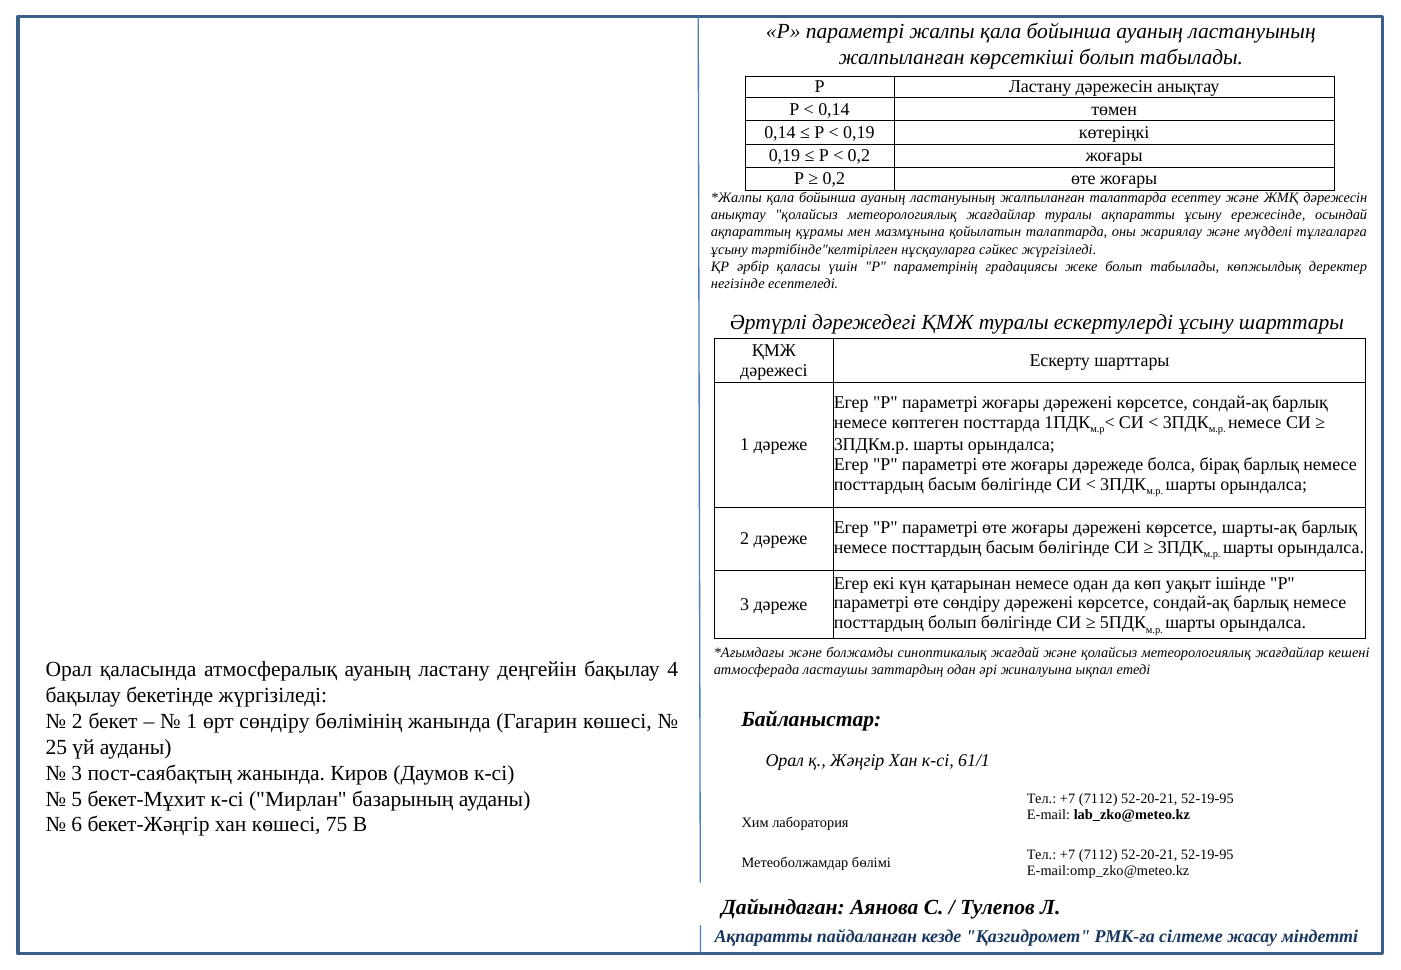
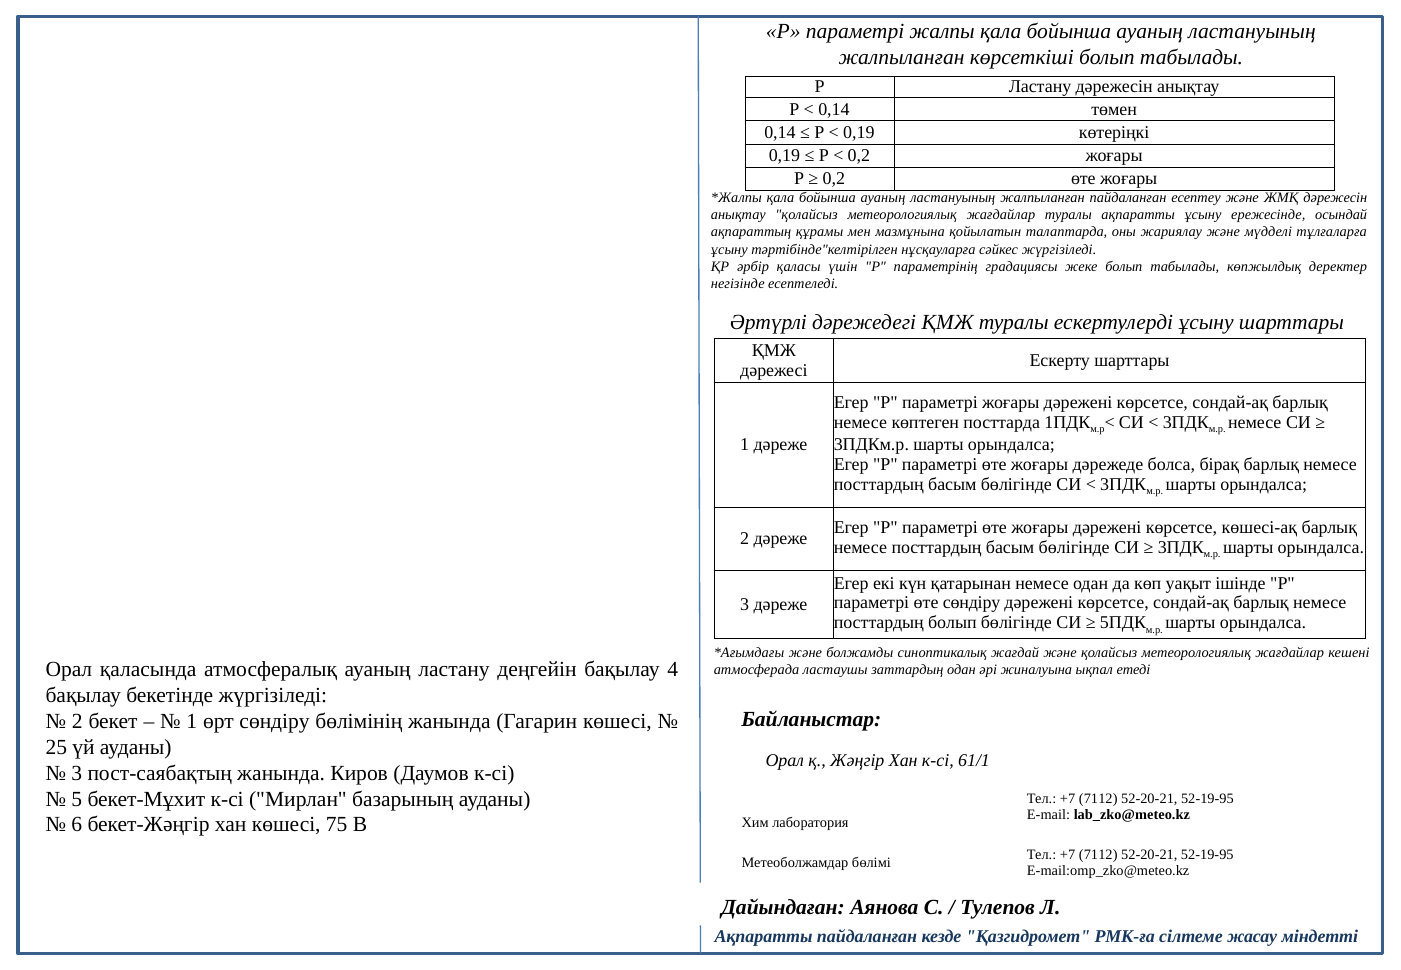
жалпыланған талаптарда: талаптарда -> пайдаланған (1128, 198)
шарты-ақ: шарты-ақ -> көшесі-ақ (1259, 528)
